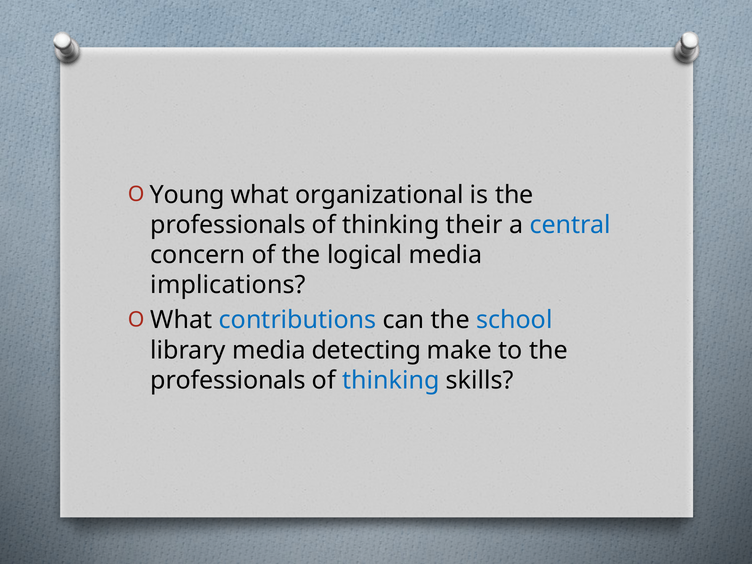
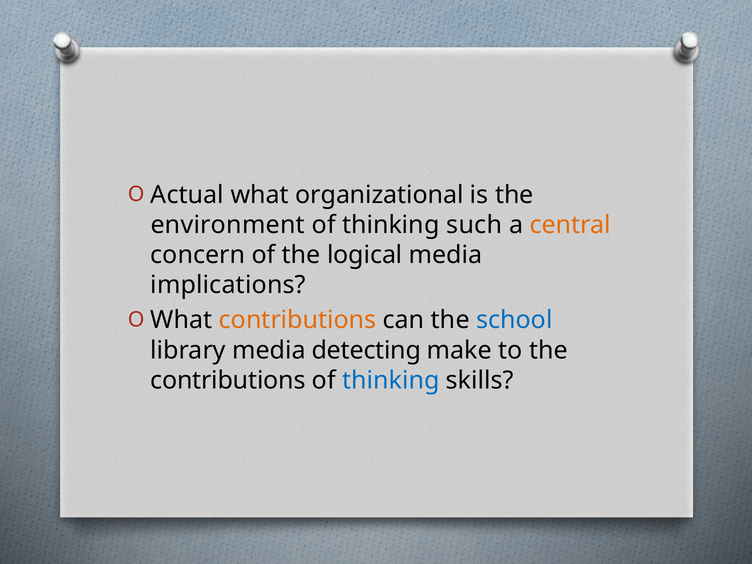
Young: Young -> Actual (187, 195)
professionals: professionals -> environment (228, 225)
their: their -> such (474, 225)
central colour: blue -> orange (570, 225)
contributions colour: blue -> orange (298, 320)
professionals: professionals -> contributions (228, 380)
